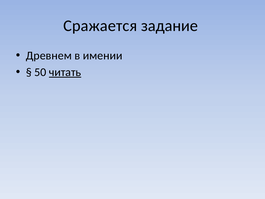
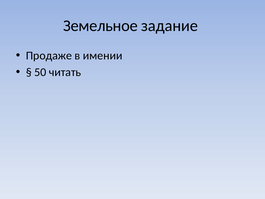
Сражается: Сражается -> Земельное (100, 26)
Древнем: Древнем -> Продаже (49, 56)
читать underline: present -> none (65, 72)
